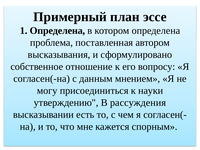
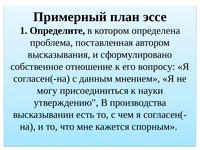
1 Определена: Определена -> Определите (57, 31)
рассуждения: рассуждения -> производства (138, 103)
